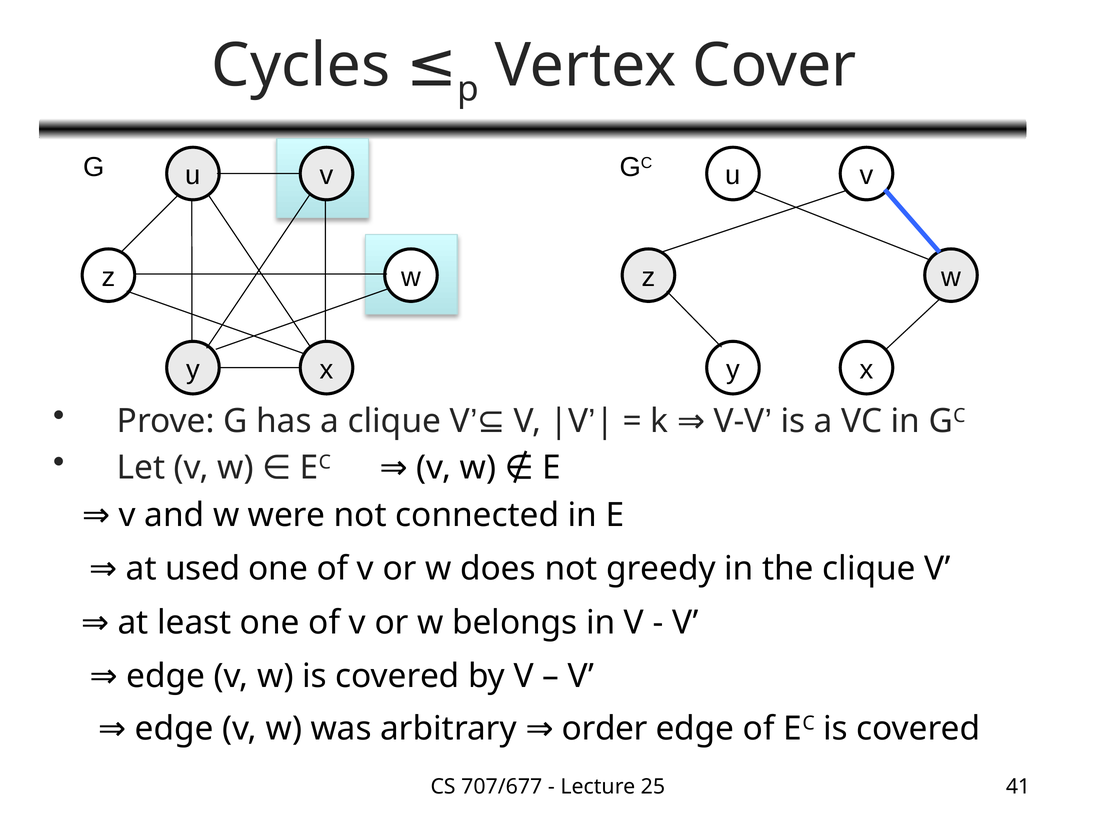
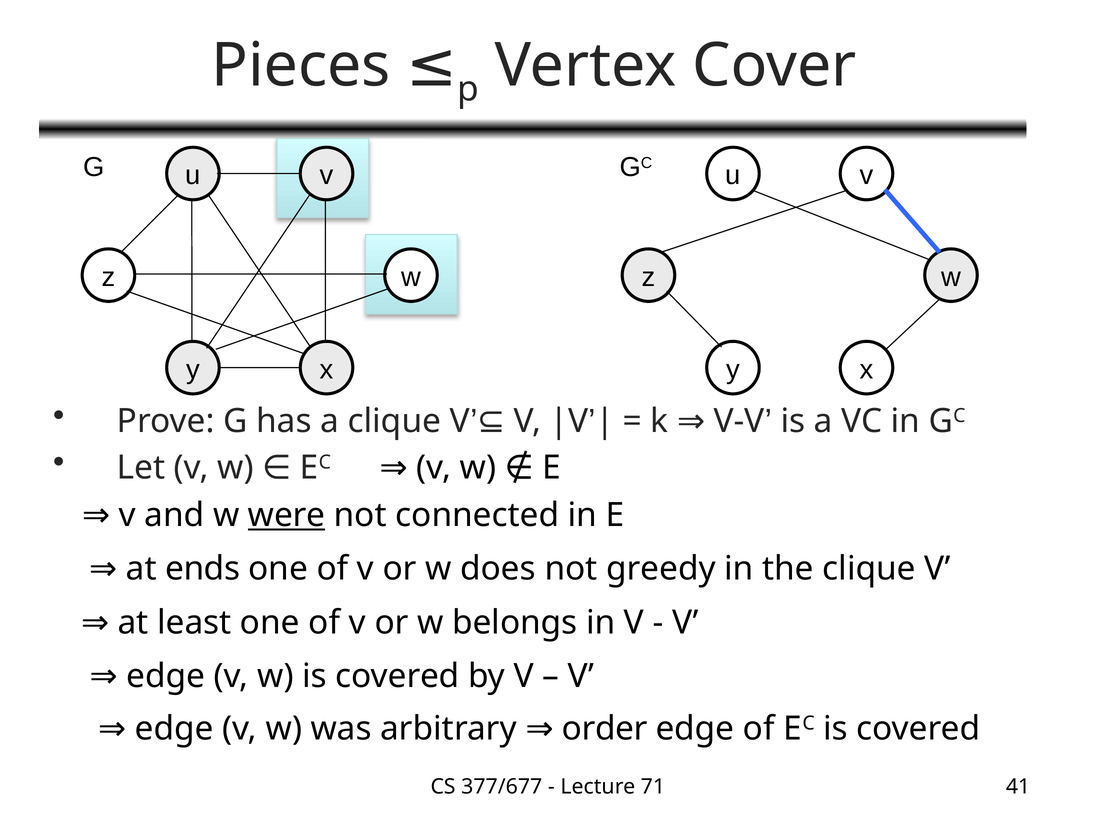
Cycles: Cycles -> Pieces (301, 66)
were underline: none -> present (287, 515)
used: used -> ends (203, 569)
707/677: 707/677 -> 377/677 (502, 787)
25: 25 -> 71 (653, 787)
